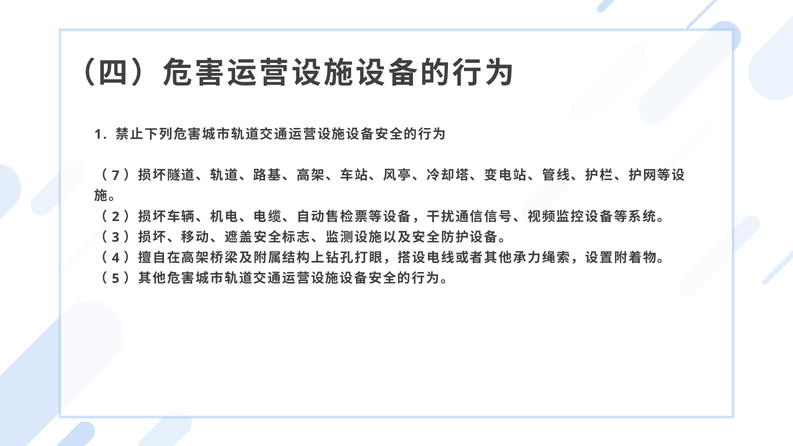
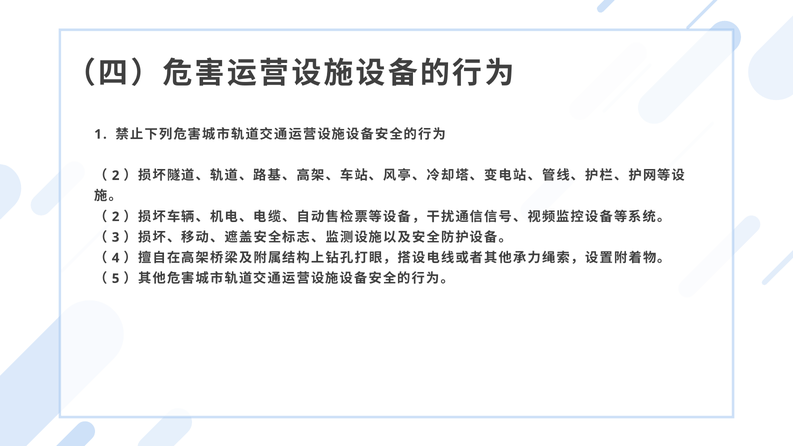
7: 7 -> 2 (116, 176)
